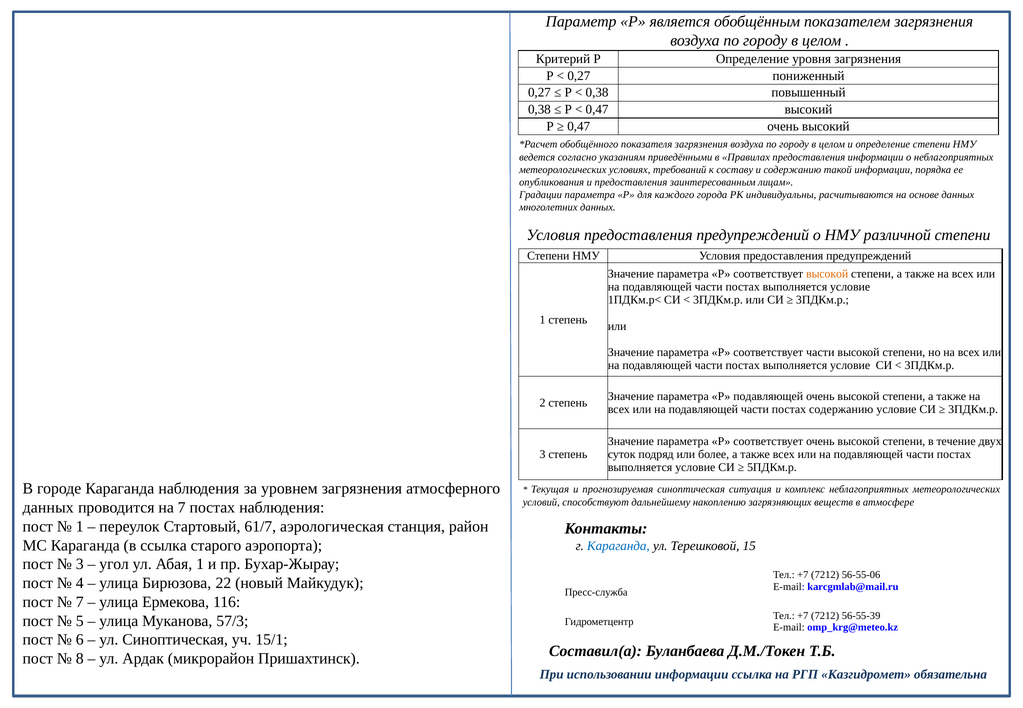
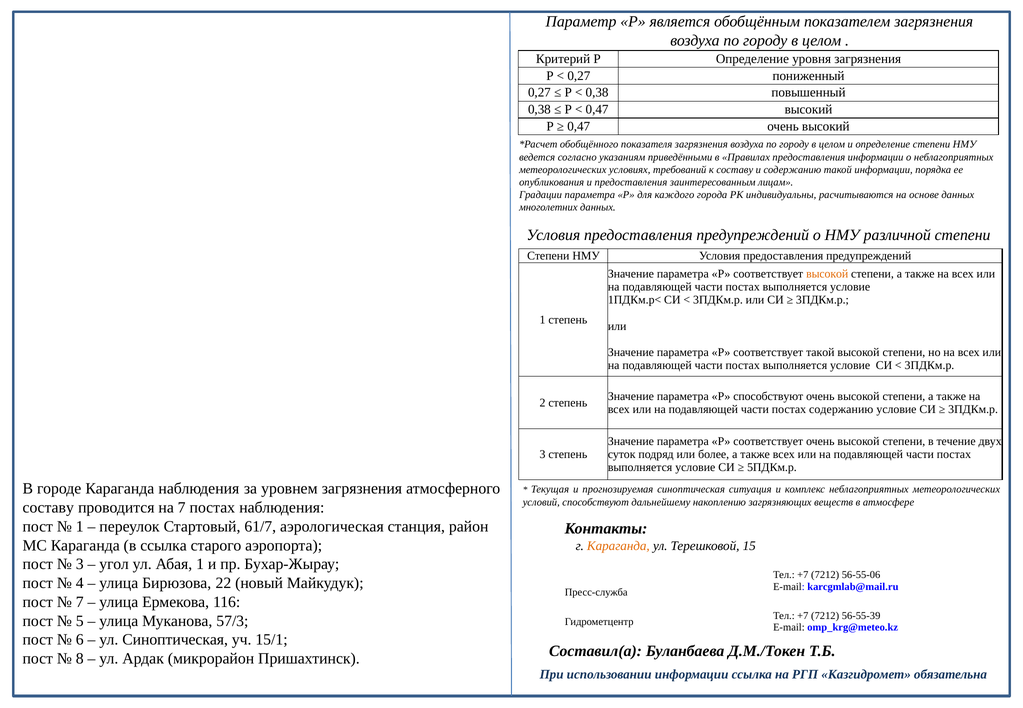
соответствует части: части -> такой (820, 353)
Р подавляющей: подавляющей -> способствуют (768, 396)
данных: данных -> составу (48, 508)
Караганда colour: blue -> orange (618, 546)
